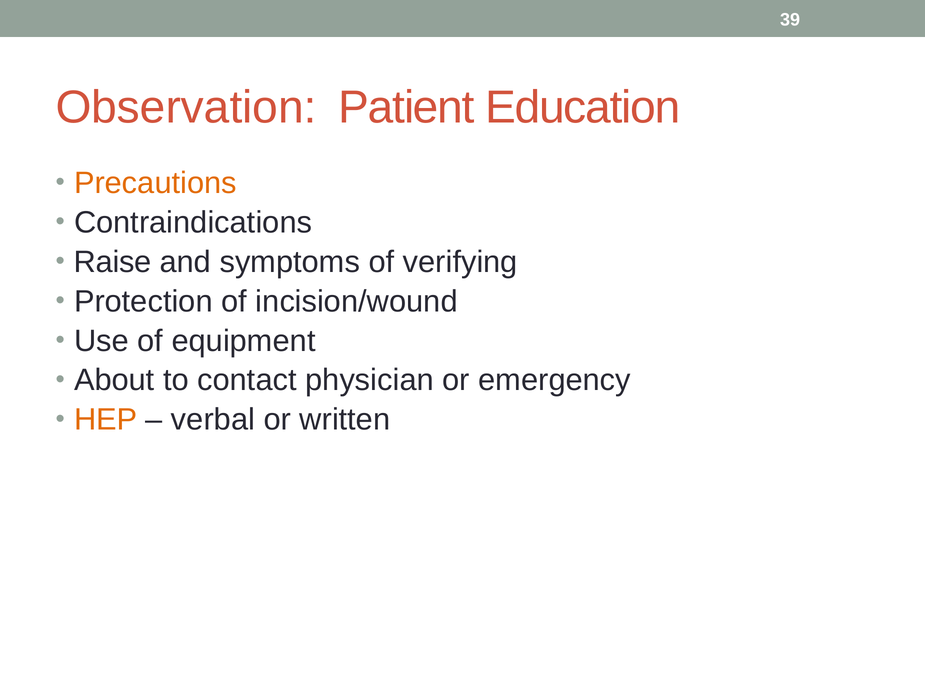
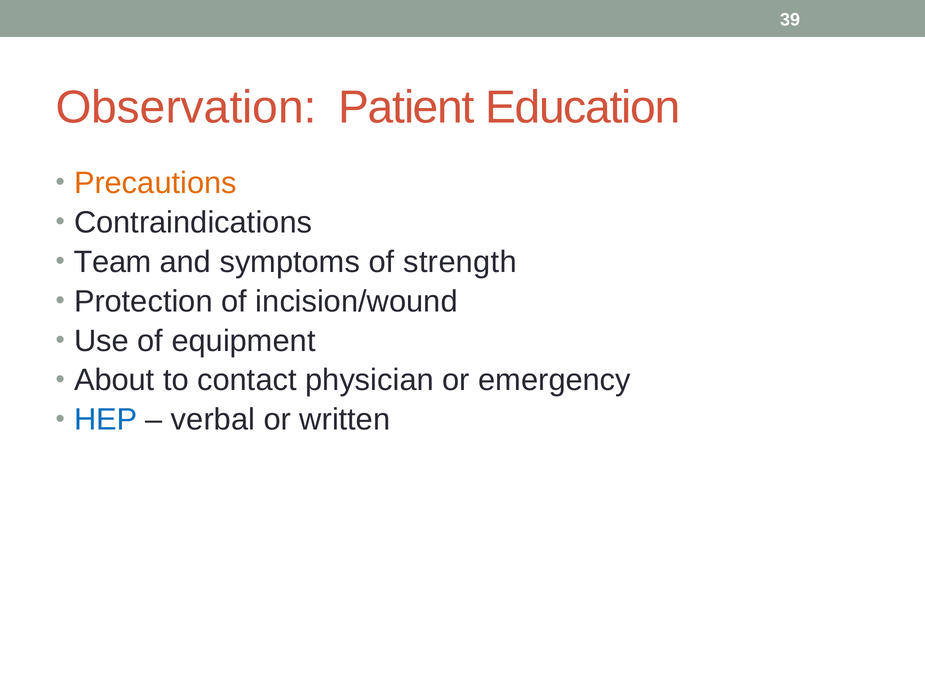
Raise: Raise -> Team (113, 262)
verifying: verifying -> strength (460, 262)
HEP colour: orange -> blue (106, 420)
